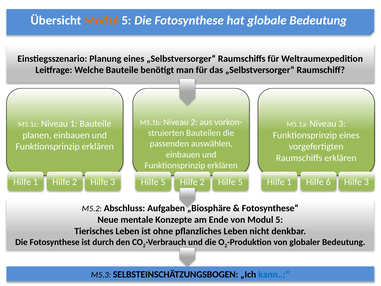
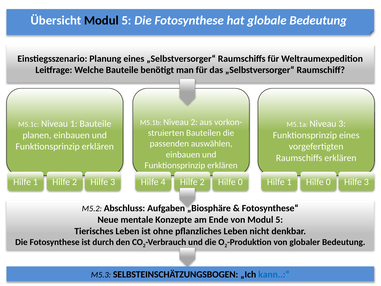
Modul colour: orange -> black (101, 20)
5: 5 -> 0 (240, 182)
5: 5 -> 4 (163, 182)
6: 6 -> 0 (328, 182)
